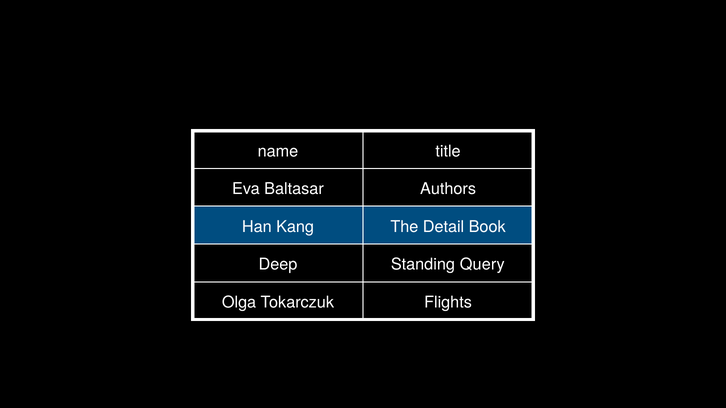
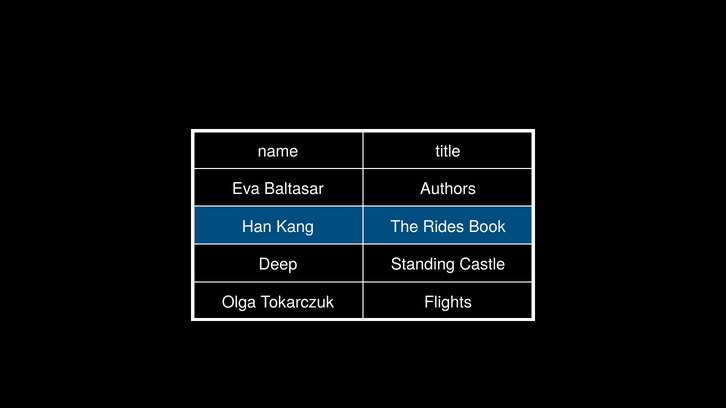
Detail: Detail -> Rides (444, 227)
Query: Query -> Castle (482, 265)
